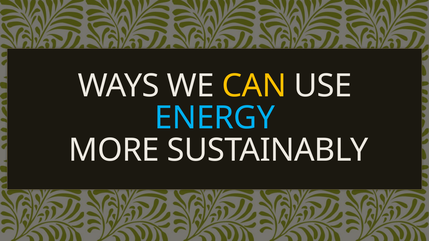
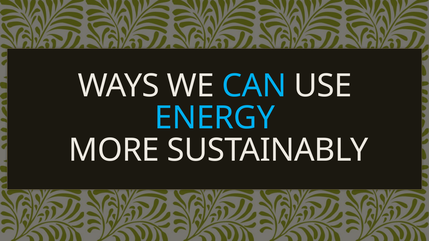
CAN colour: yellow -> light blue (254, 86)
